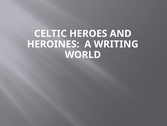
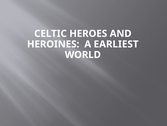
WRITING: WRITING -> EARLIEST (116, 44)
